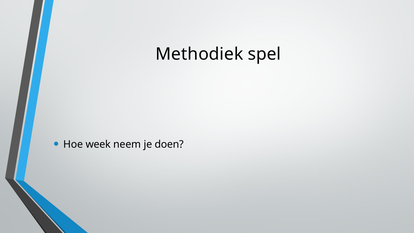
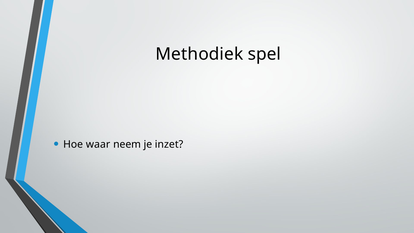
week: week -> waar (98, 144)
doen: doen -> inzet (169, 144)
